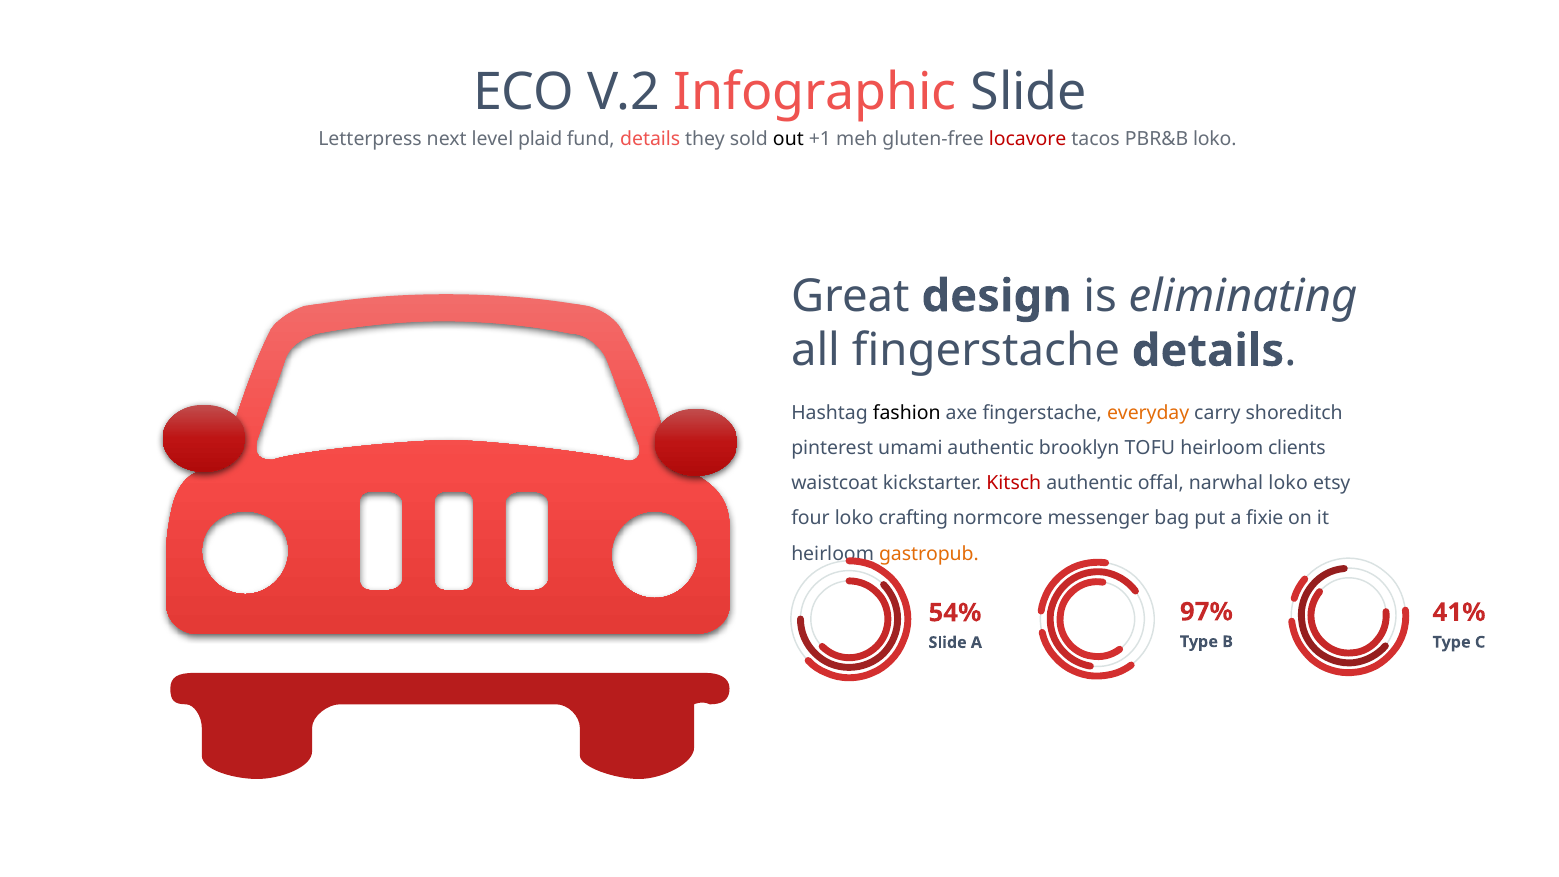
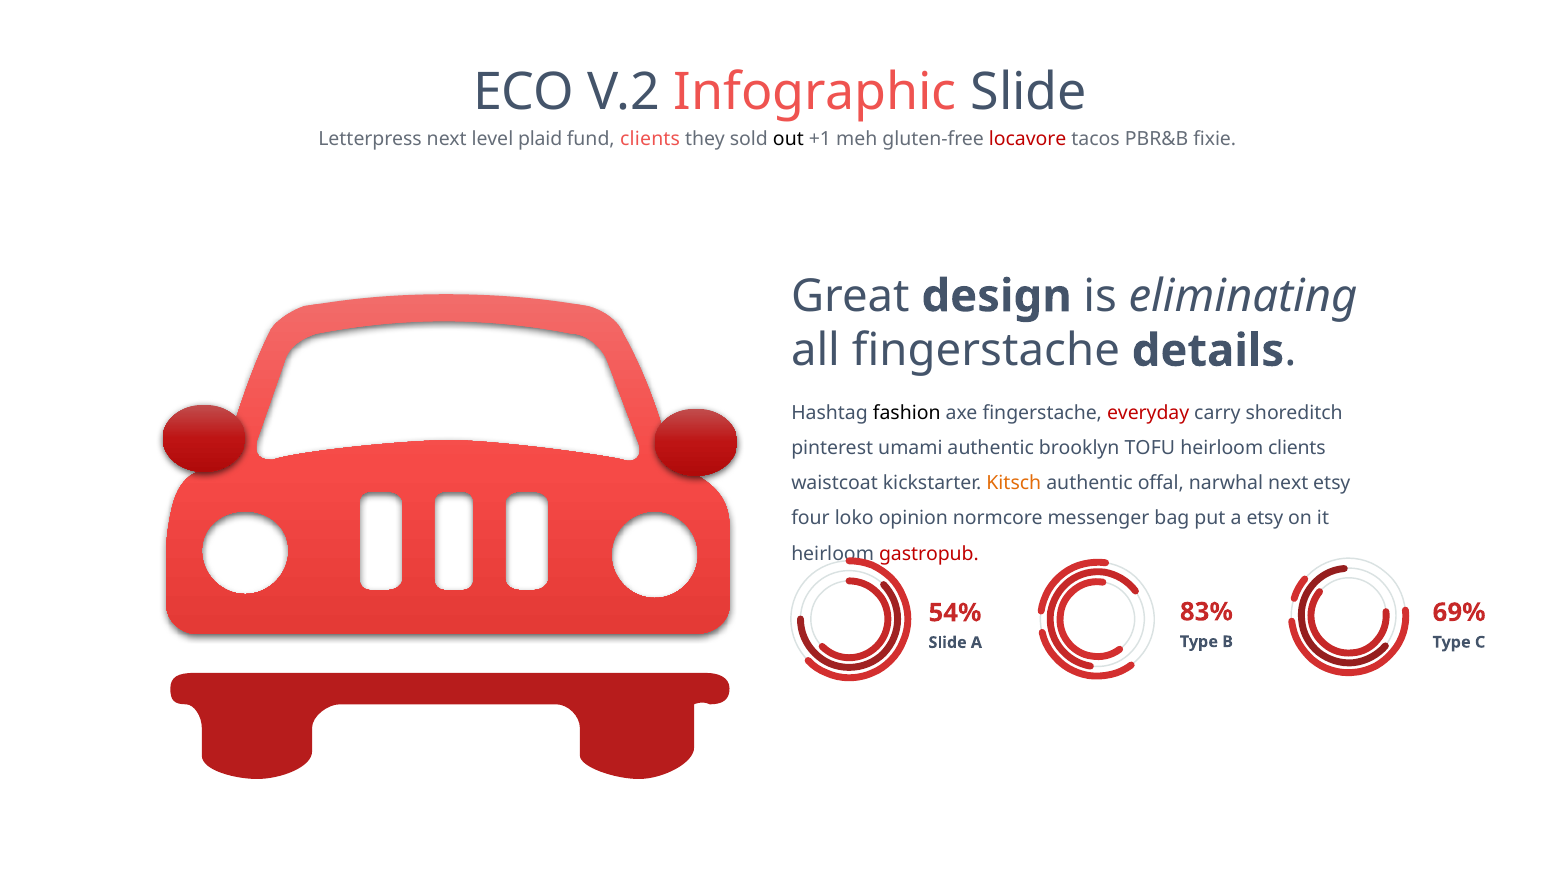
fund details: details -> clients (650, 139)
PBR&B loko: loko -> fixie (1215, 139)
everyday colour: orange -> red (1148, 413)
Kitsch colour: red -> orange (1014, 483)
narwhal loko: loko -> next (1288, 483)
crafting: crafting -> opinion (913, 518)
a fixie: fixie -> etsy (1265, 518)
gastropub colour: orange -> red (929, 554)
97%: 97% -> 83% (1206, 612)
41%: 41% -> 69% (1459, 612)
